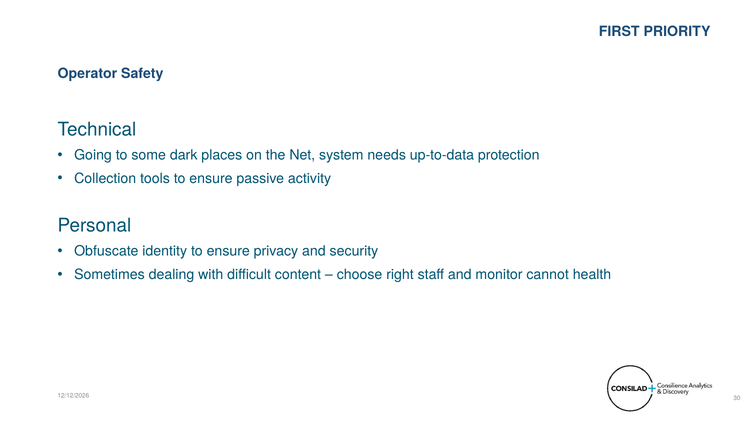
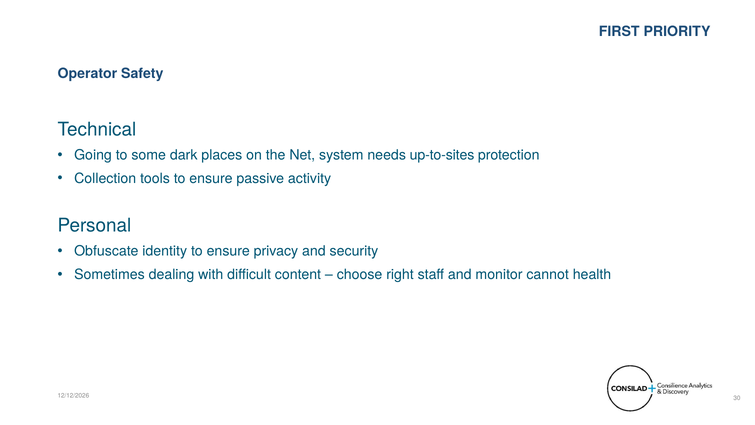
up-to-data: up-to-data -> up-to-sites (442, 155)
